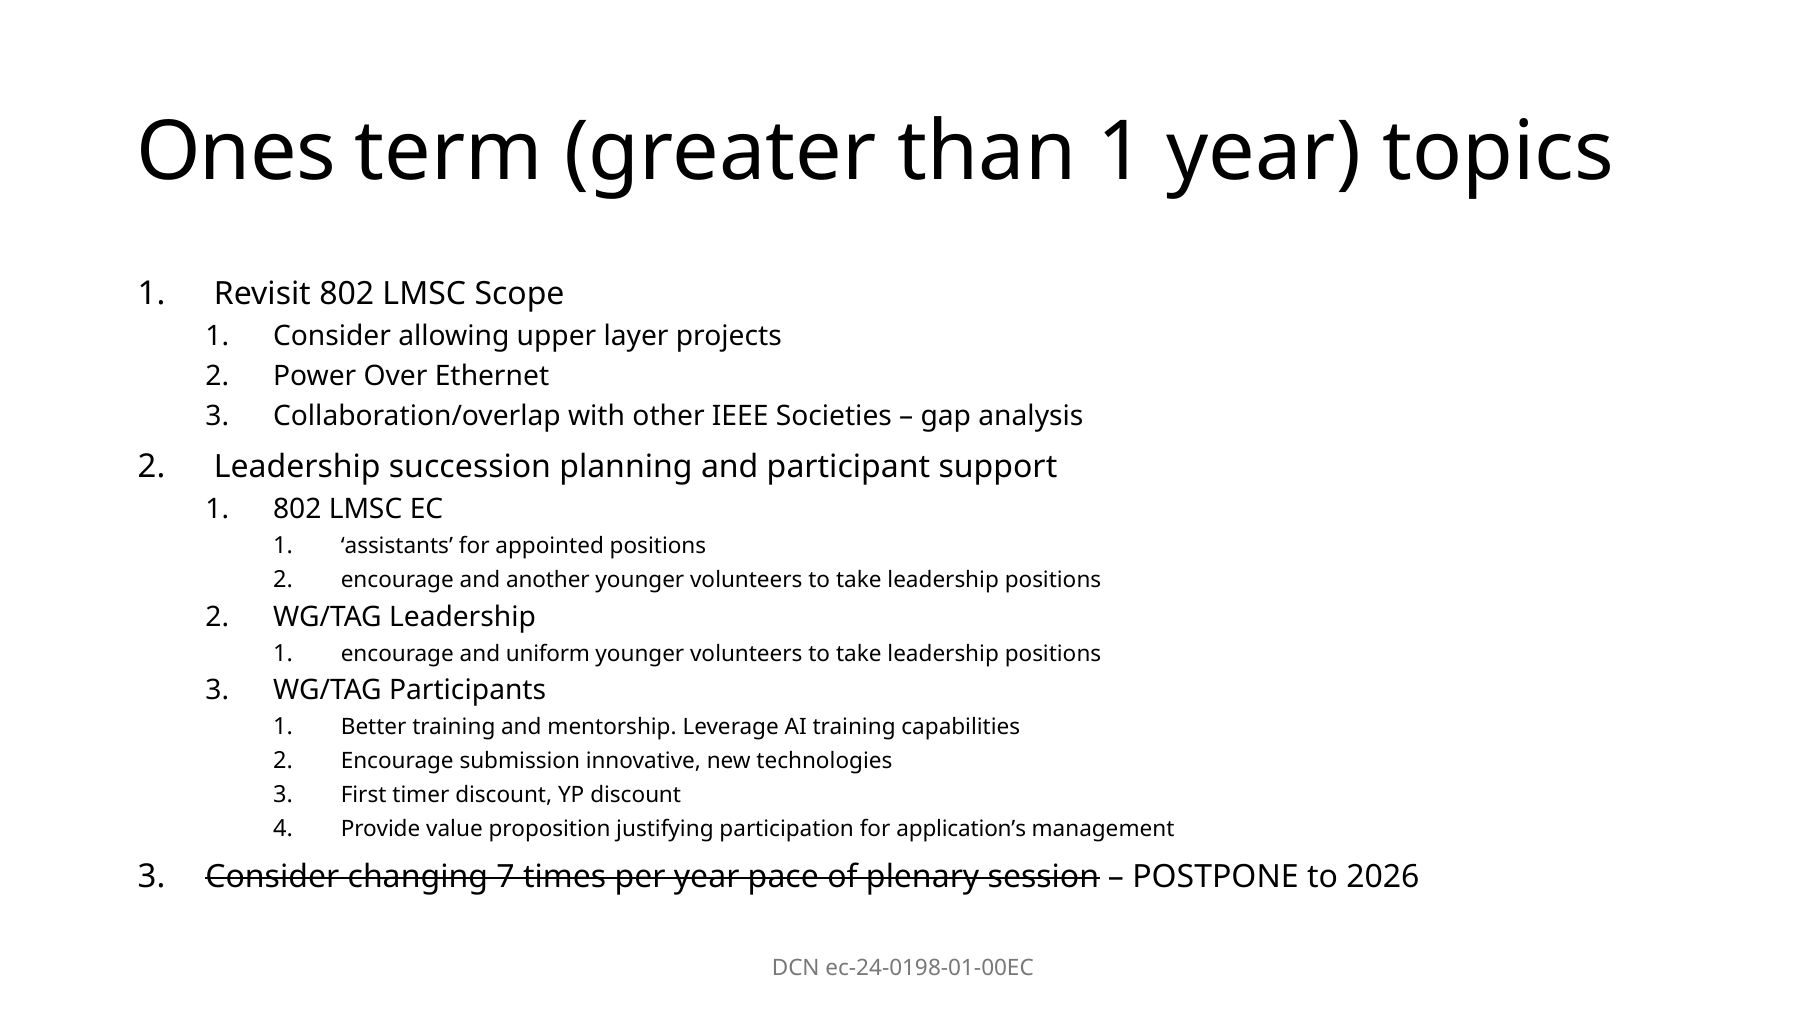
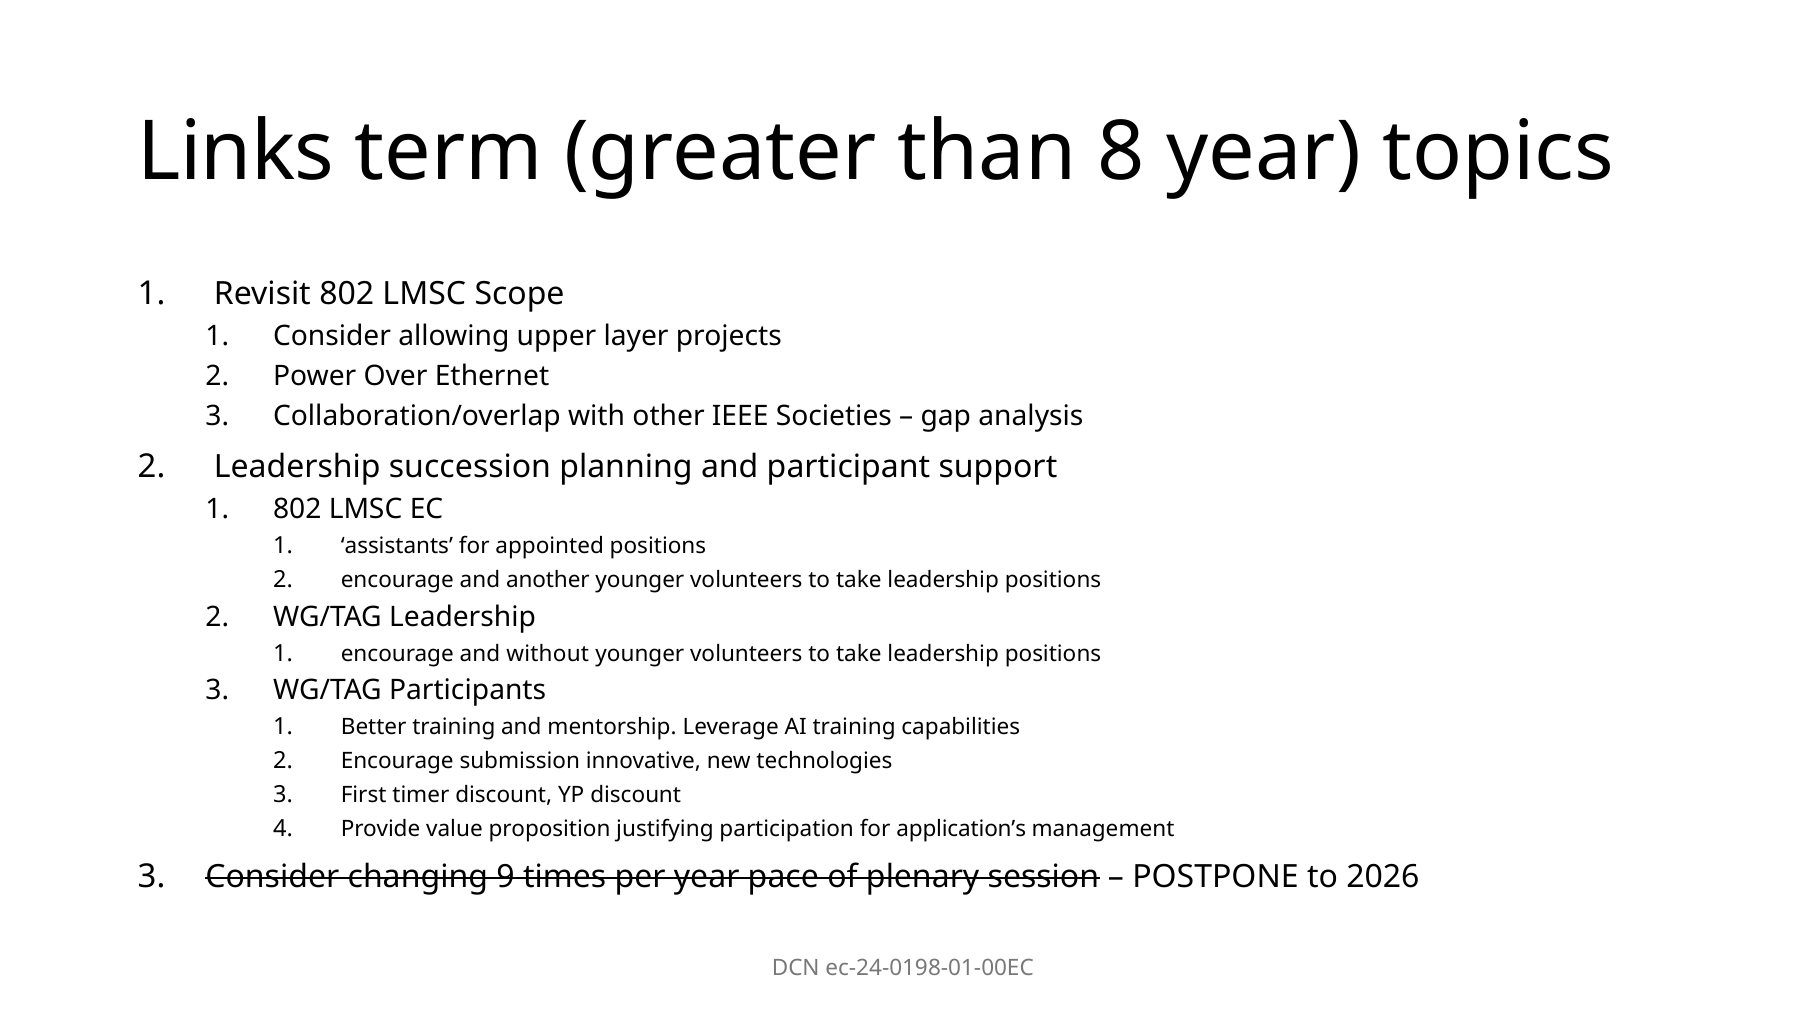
Ones: Ones -> Links (236, 152)
than 1: 1 -> 8 (1121, 152)
uniform: uniform -> without (548, 654)
7: 7 -> 9 (506, 877)
